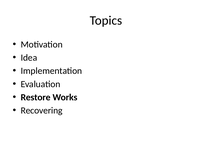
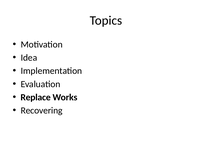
Restore: Restore -> Replace (36, 97)
